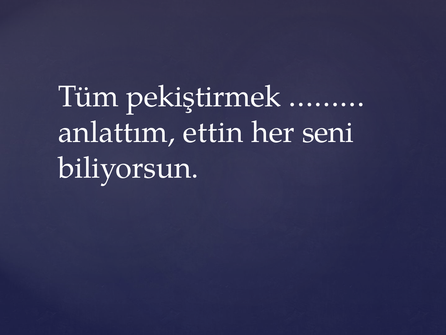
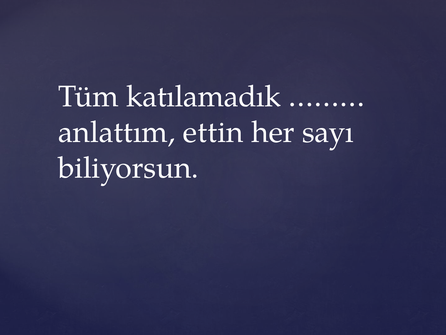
pekiştirmek: pekiştirmek -> katılamadık (204, 96)
seni: seni -> sayı (328, 132)
